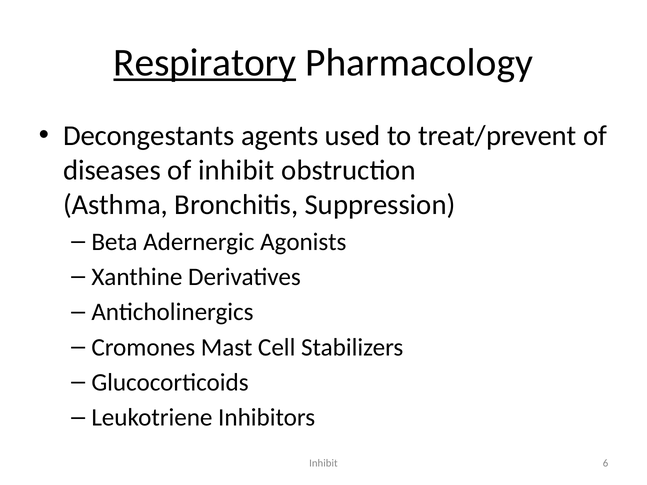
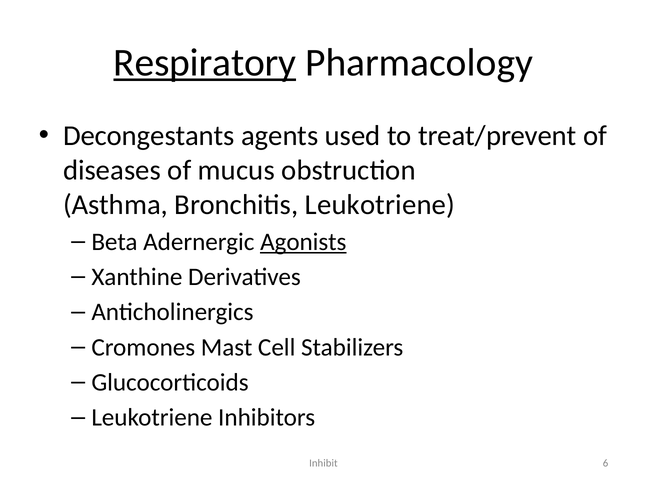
of inhibit: inhibit -> mucus (236, 170)
Bronchitis Suppression: Suppression -> Leukotriene (380, 205)
Agonists underline: none -> present (303, 242)
